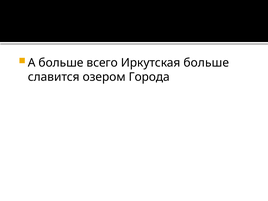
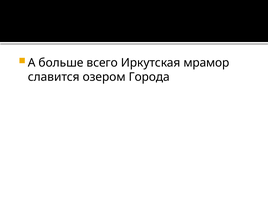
Иркутская больше: больше -> мрамор (206, 63)
